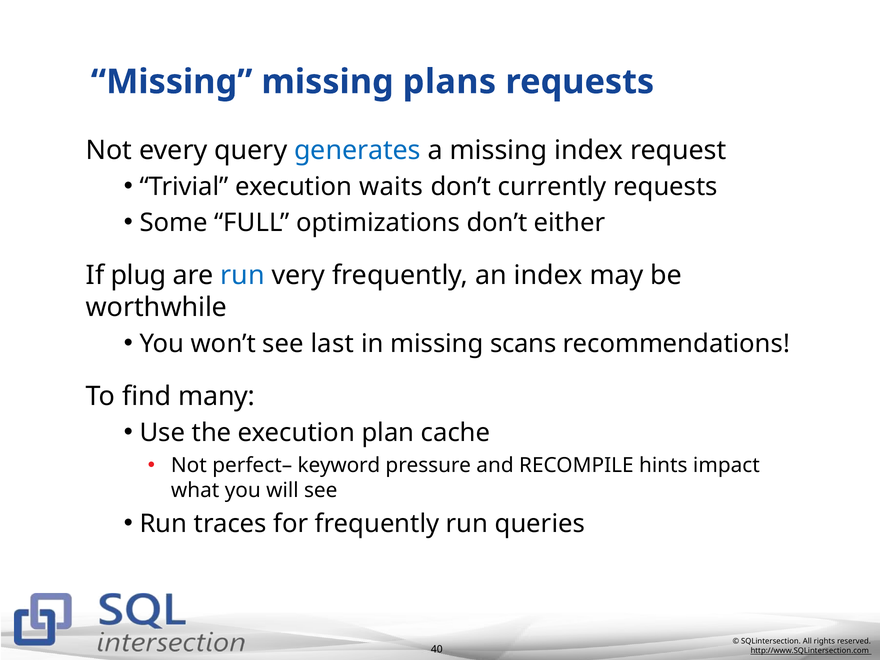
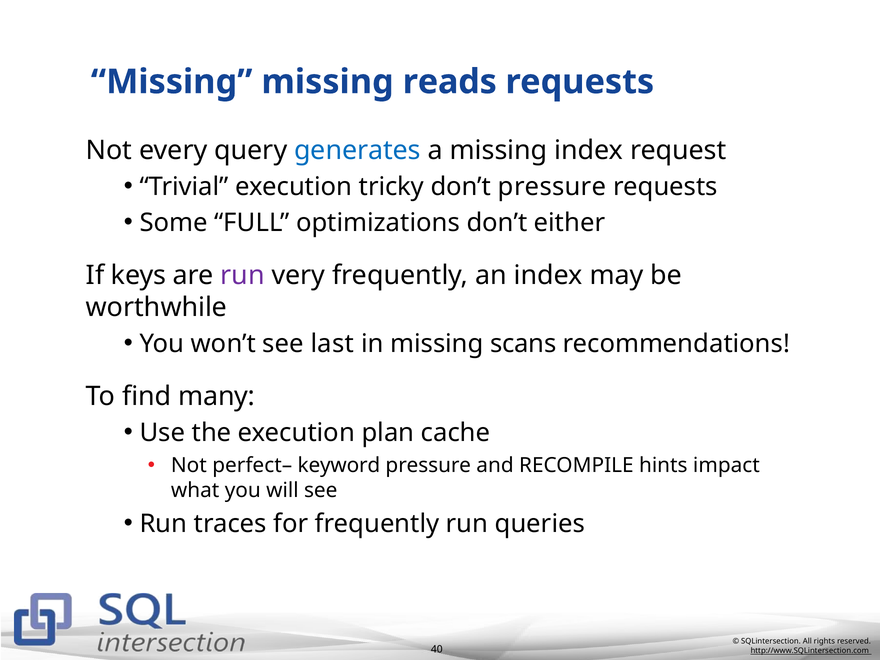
plans: plans -> reads (450, 82)
waits: waits -> tricky (391, 187)
don’t currently: currently -> pressure (552, 187)
plug: plug -> keys (139, 275)
run colour: blue -> purple (243, 275)
